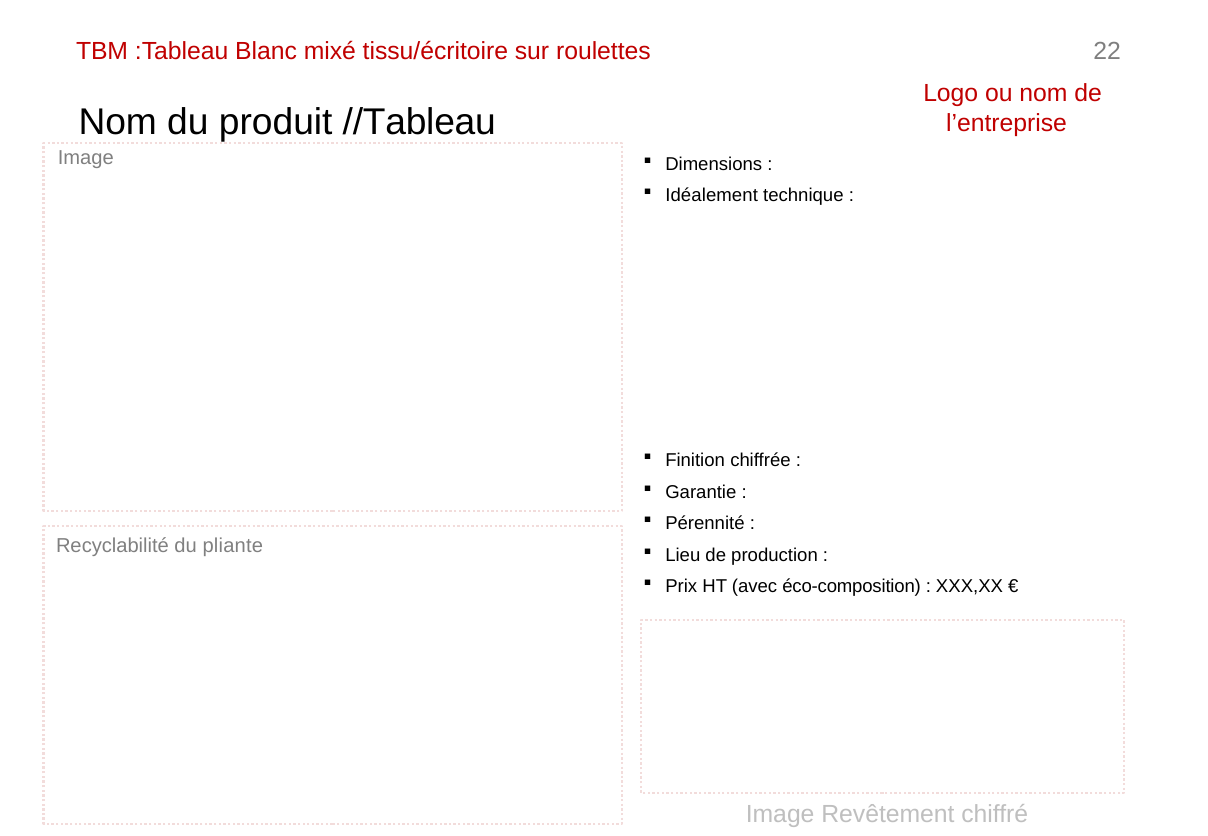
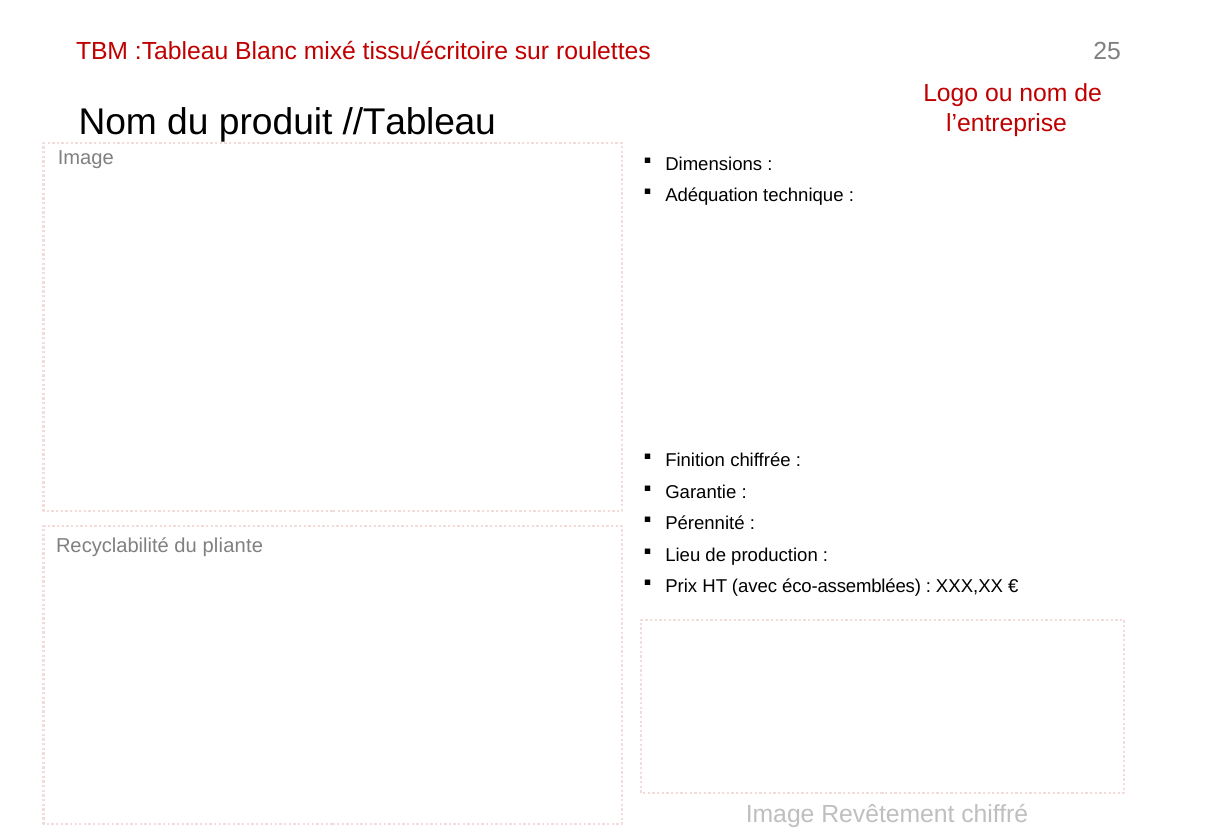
22: 22 -> 25 (1107, 51)
Idéalement: Idéalement -> Adéquation (712, 196)
éco-composition: éco-composition -> éco-assemblées (852, 587)
